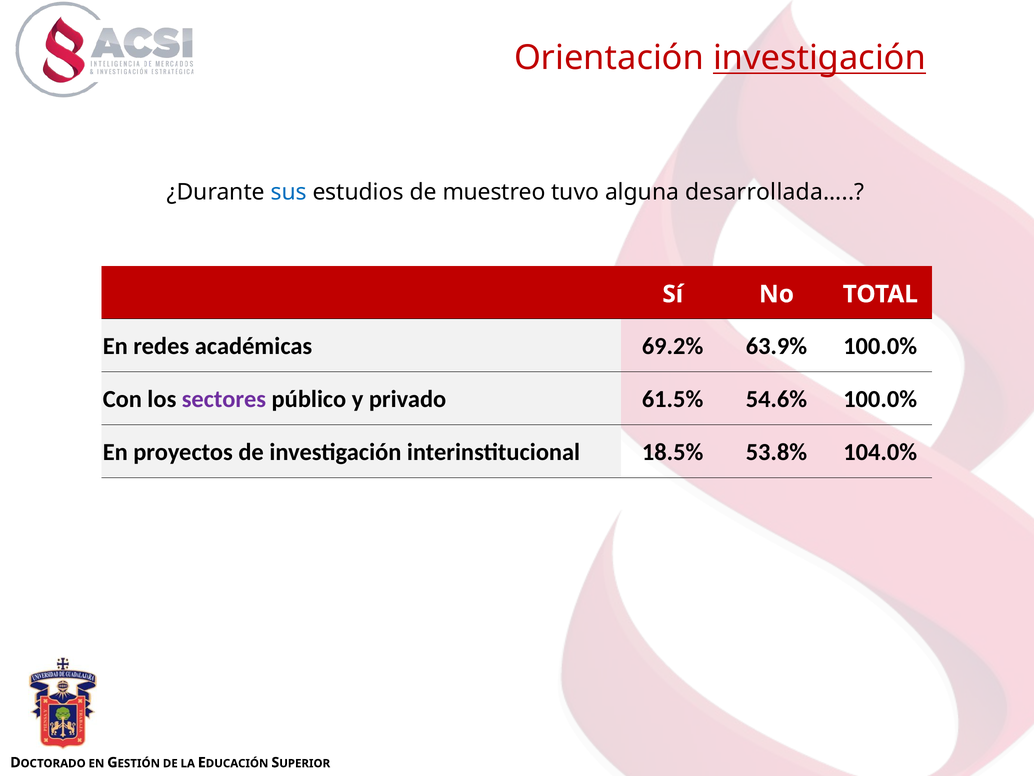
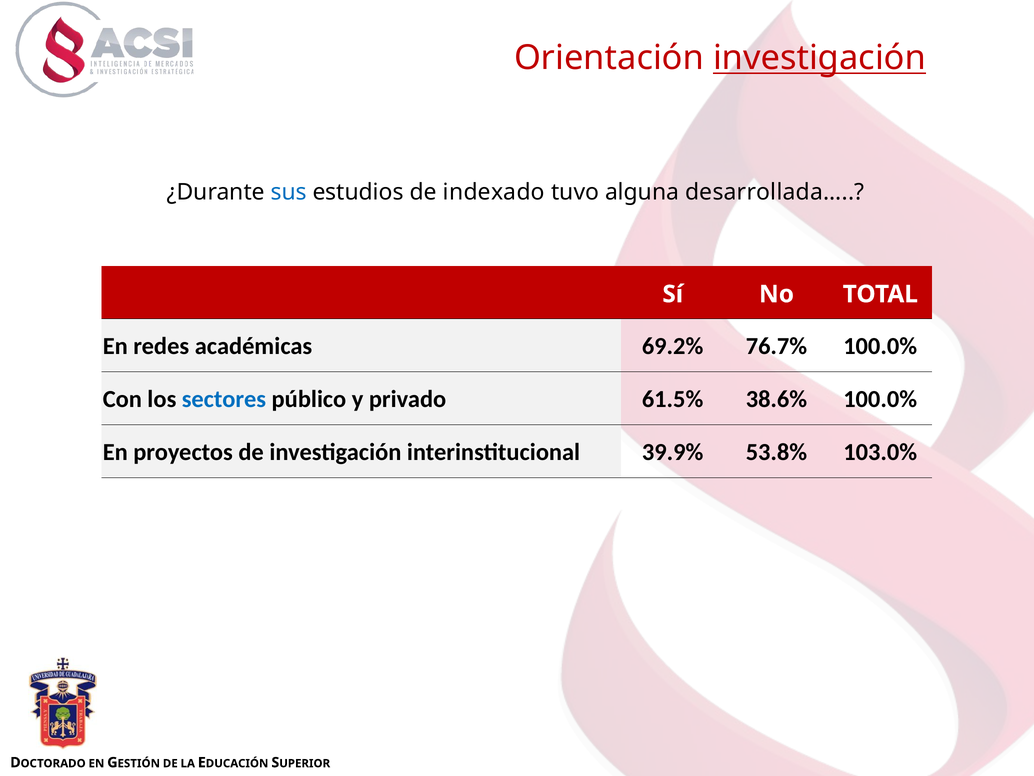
muestreo: muestreo -> indexado (494, 192)
63.9%: 63.9% -> 76.7% (776, 346)
sectores colour: purple -> blue (224, 399)
54.6%: 54.6% -> 38.6% (776, 399)
18.5%: 18.5% -> 39.9% (673, 452)
104.0%: 104.0% -> 103.0% (880, 452)
